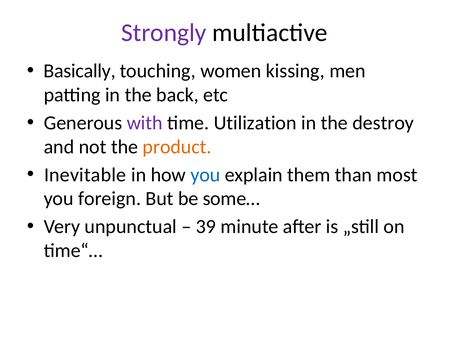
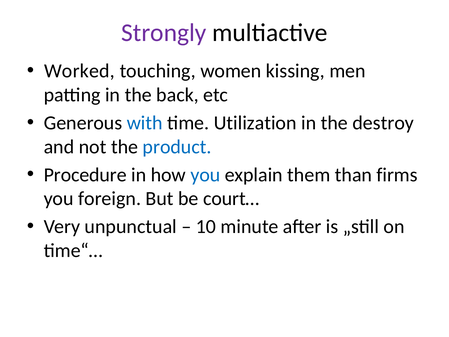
Basically: Basically -> Worked (79, 71)
with colour: purple -> blue (145, 123)
product colour: orange -> blue (177, 147)
Inevitable: Inevitable -> Procedure (85, 175)
most: most -> firms (397, 175)
some…: some… -> court… (231, 199)
39: 39 -> 10 (206, 227)
